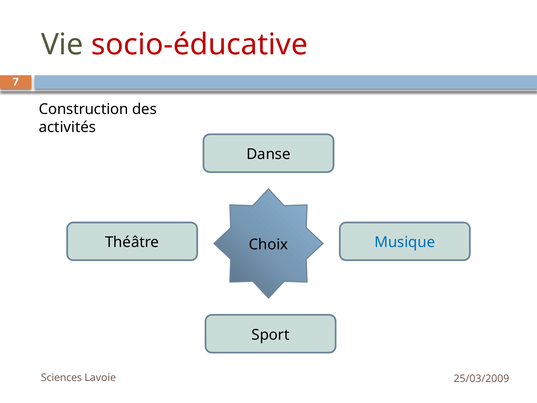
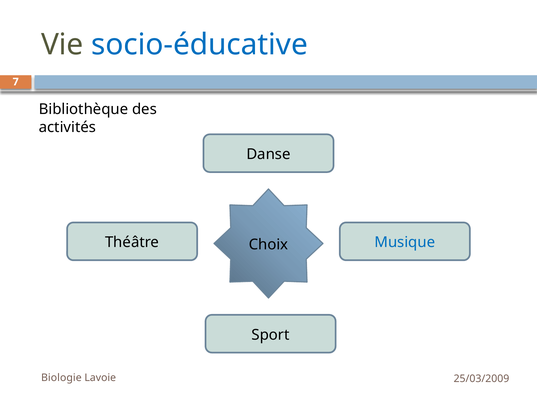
socio-éducative colour: red -> blue (200, 45)
Construction: Construction -> Bibliothèque (84, 109)
Sciences: Sciences -> Biologie (61, 378)
